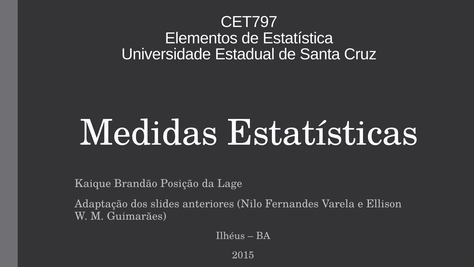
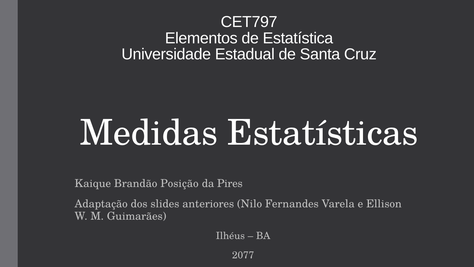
Lage: Lage -> Pires (230, 183)
2015: 2015 -> 2077 (243, 255)
